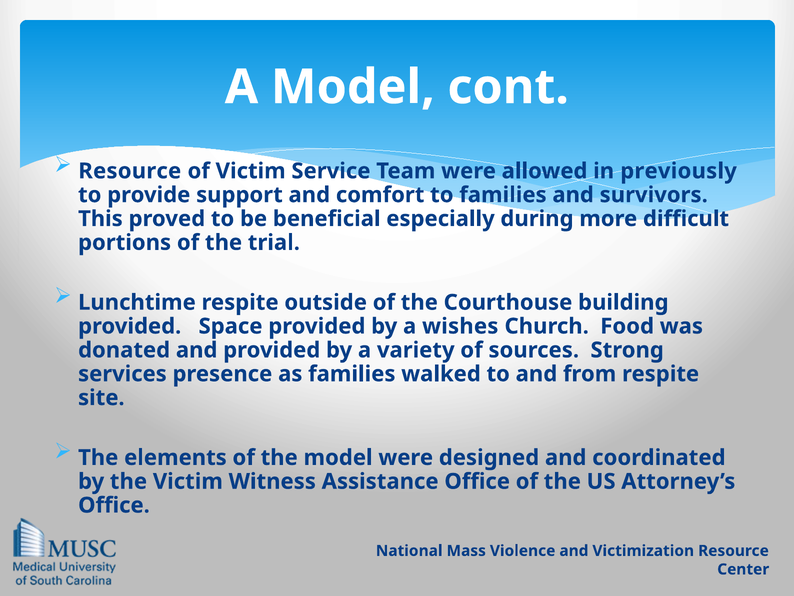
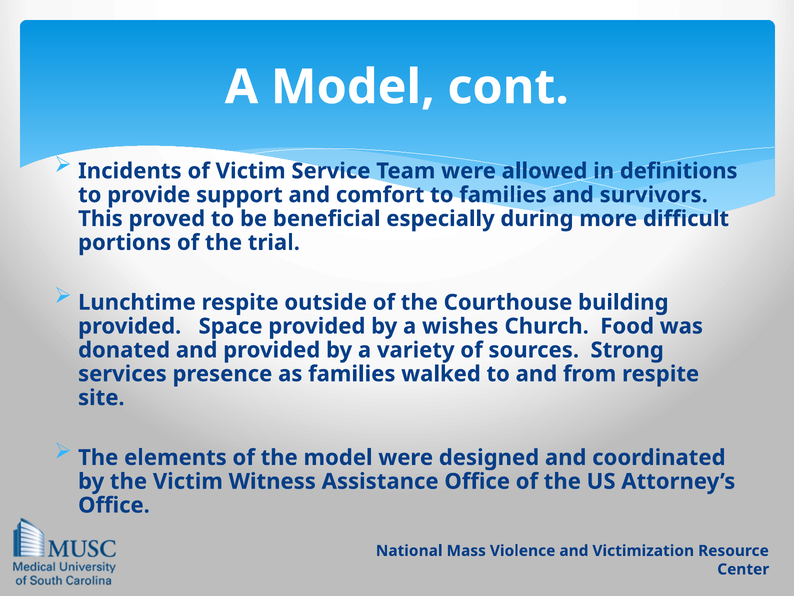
Resource: Resource -> Incidents (130, 171)
previously: previously -> definitions (679, 171)
